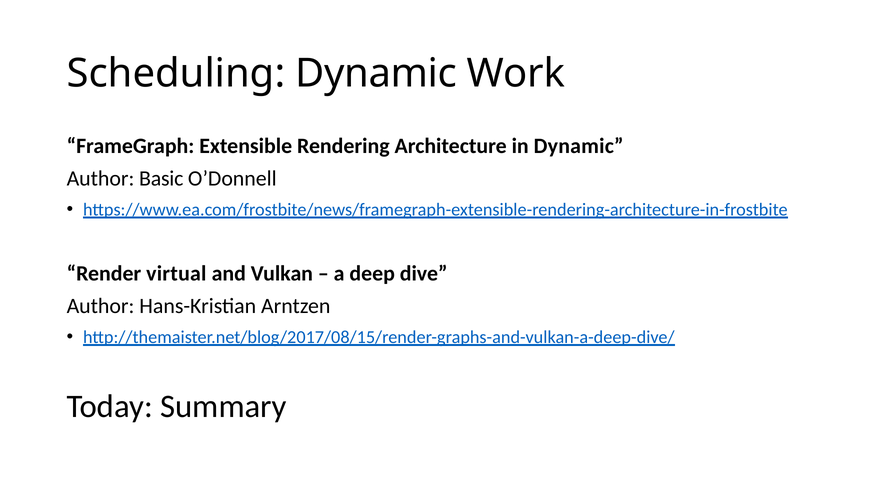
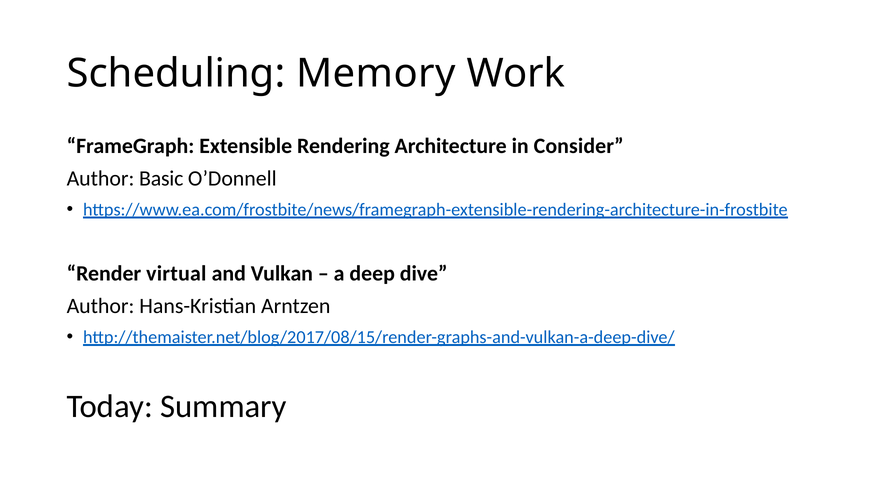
Scheduling Dynamic: Dynamic -> Memory (376, 73)
in Dynamic: Dynamic -> Consider (579, 146)
